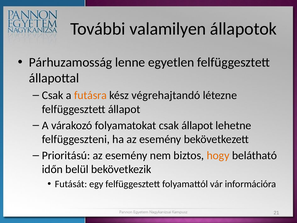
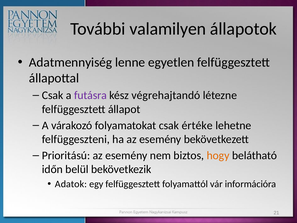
Párhuzamosság: Párhuzamosság -> Adatmennyiség (71, 62)
futásra colour: orange -> purple (90, 95)
csak állapot: állapot -> értéke (197, 125)
Futását: Futását -> Adatok (71, 184)
